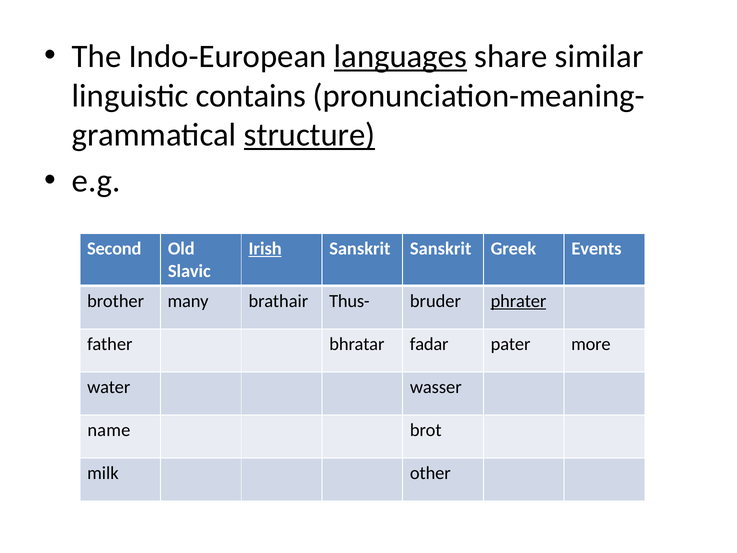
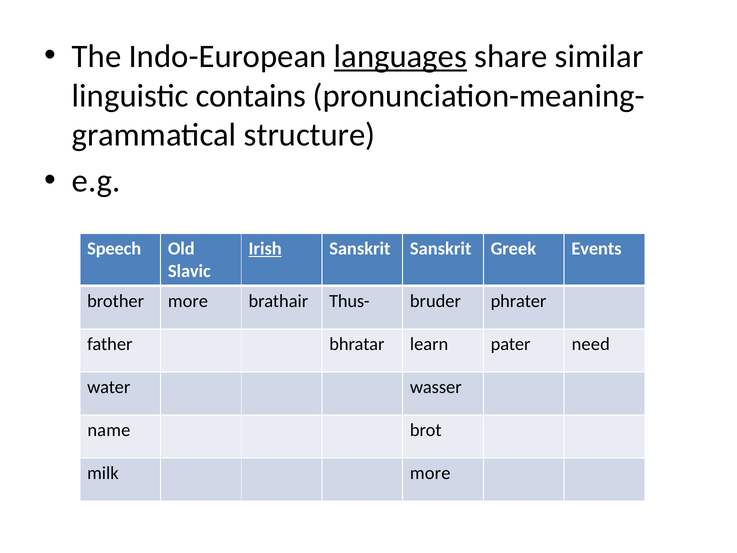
structure underline: present -> none (310, 135)
Second: Second -> Speech (114, 249)
brother many: many -> more (188, 301)
phrater underline: present -> none (518, 301)
fadar: fadar -> learn (429, 344)
more: more -> need (591, 344)
milk other: other -> more (430, 473)
